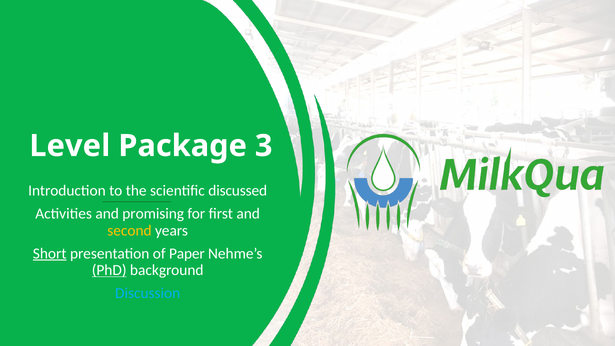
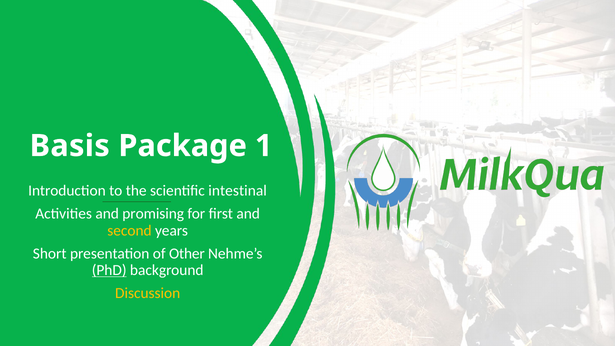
Level: Level -> Basis (70, 146)
3: 3 -> 1 (264, 146)
discussed: discussed -> intestinal (238, 191)
Short underline: present -> none (50, 253)
Paper: Paper -> Other (187, 253)
Discussion colour: light blue -> yellow (148, 293)
